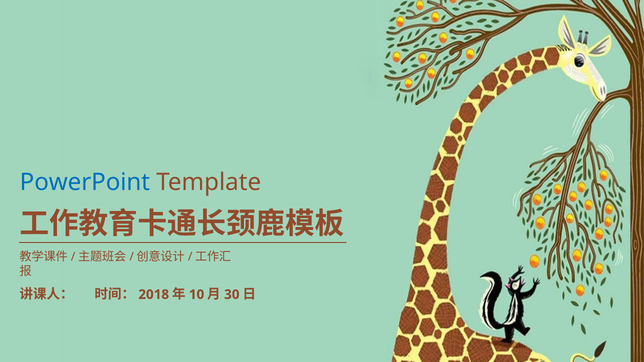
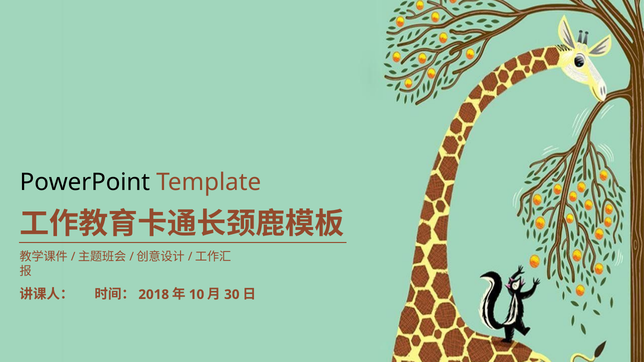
PowerPoint colour: blue -> black (85, 183)
